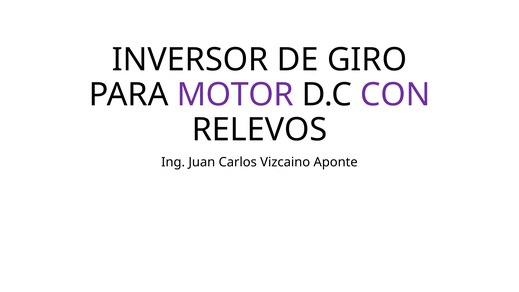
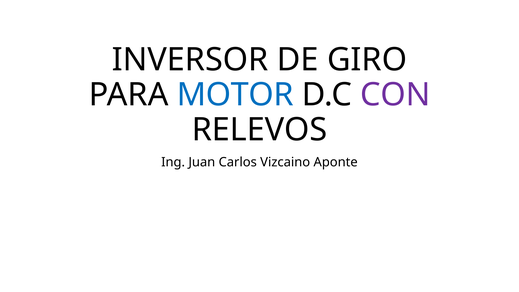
MOTOR colour: purple -> blue (235, 95)
